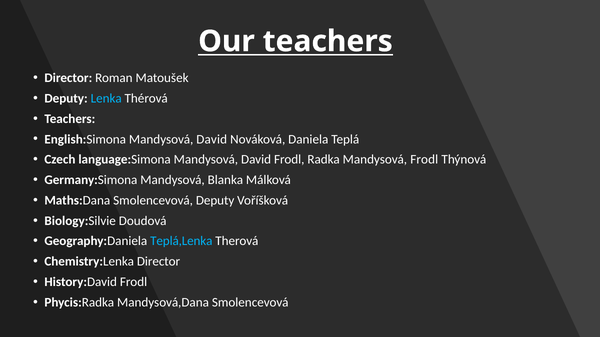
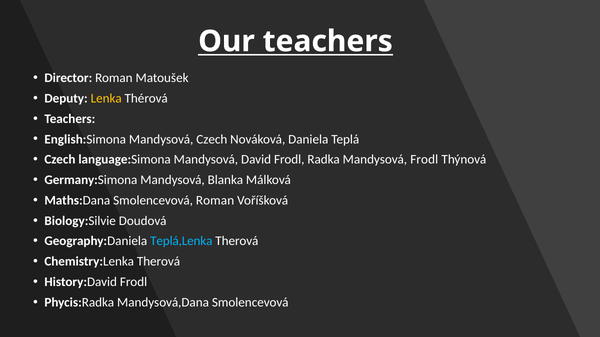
Lenka colour: light blue -> yellow (106, 99)
English:Simona Mandysová David: David -> Czech (212, 139)
Smolencevová Deputy: Deputy -> Roman (215, 201)
Chemistry:Lenka Director: Director -> Therová (159, 262)
